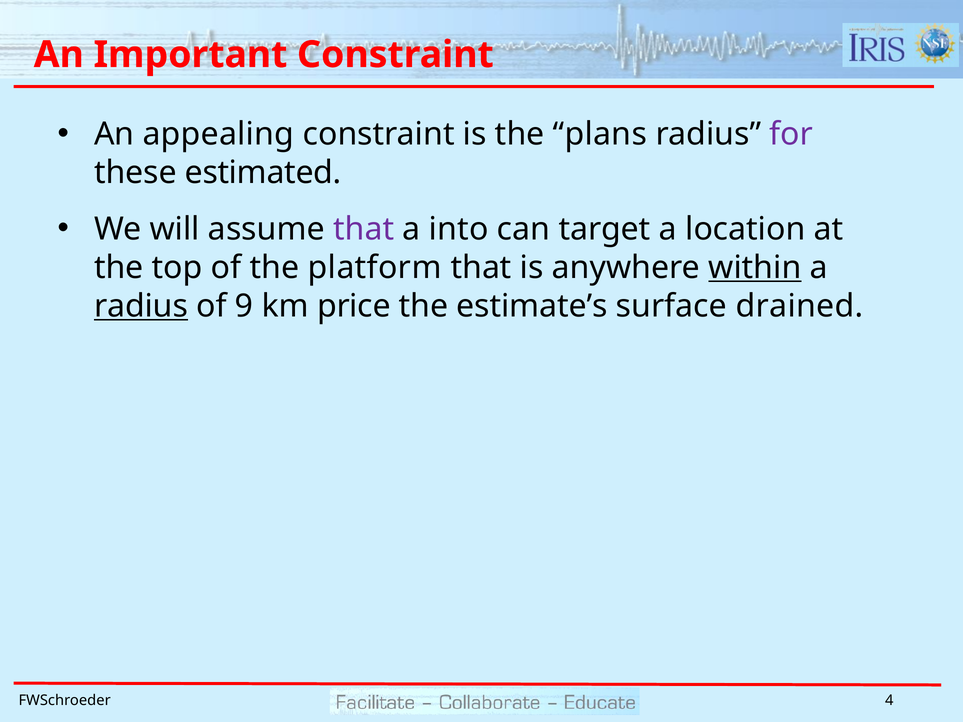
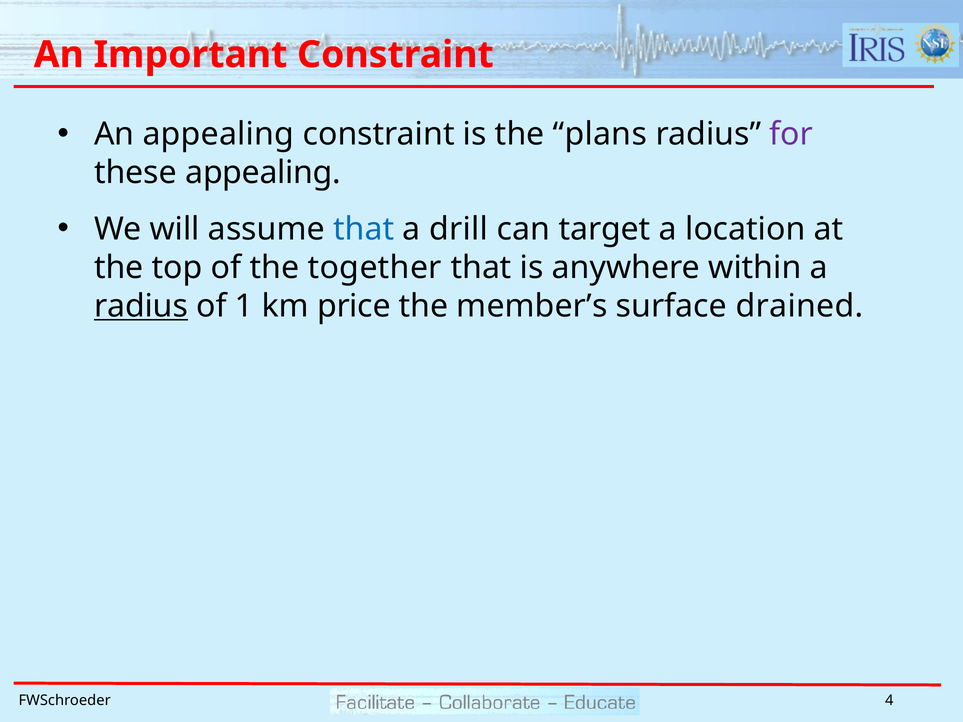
these estimated: estimated -> appealing (263, 173)
that colour: purple -> blue (364, 229)
into: into -> drill (459, 229)
platform: platform -> together (375, 268)
within underline: present -> none (755, 268)
9: 9 -> 1 (244, 306)
estimate’s: estimate’s -> member’s (532, 306)
